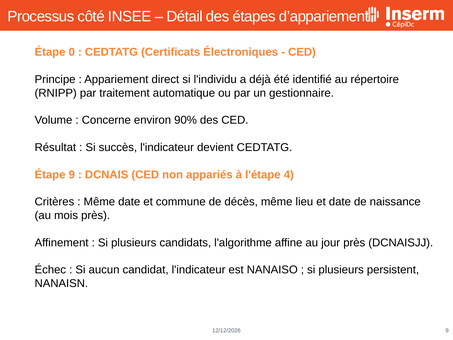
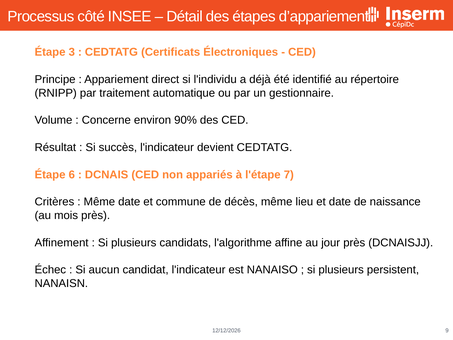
0: 0 -> 3 (72, 52)
Étape 9: 9 -> 6 (72, 174)
4: 4 -> 7 (289, 174)
